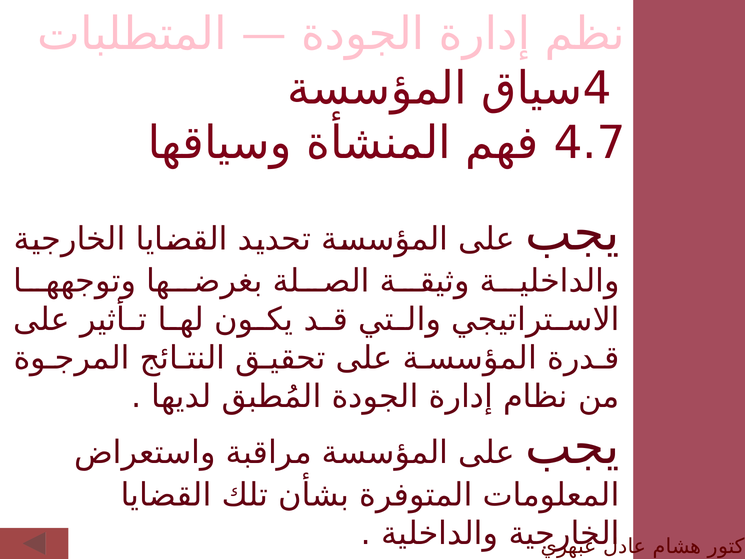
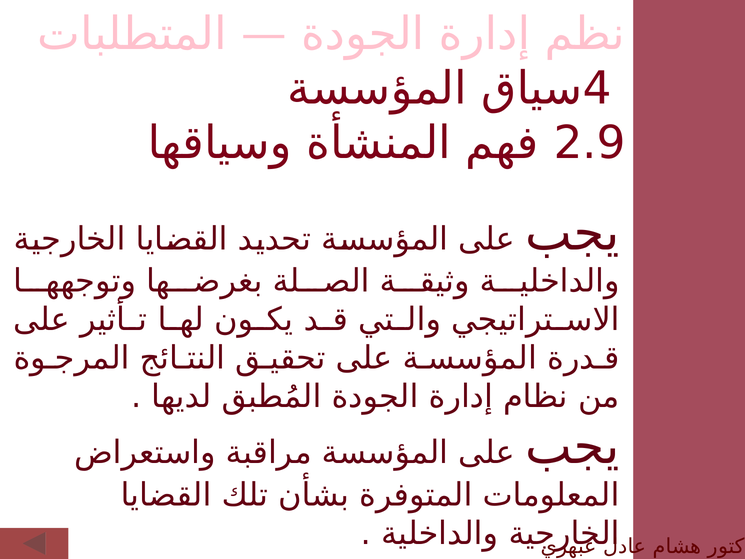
4.7: 4.7 -> 2.9 (590, 143)
